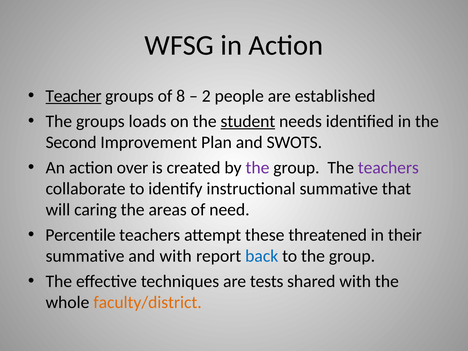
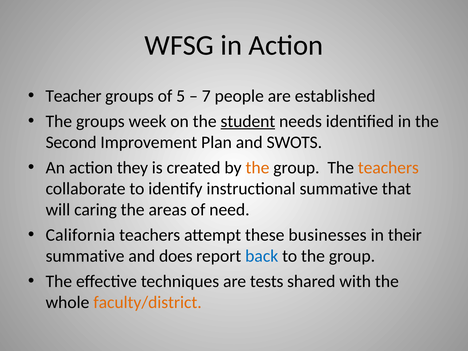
Teacher underline: present -> none (74, 96)
8: 8 -> 5 (181, 96)
2: 2 -> 7 (206, 96)
loads: loads -> week (148, 121)
over: over -> they (132, 168)
the colour: purple -> orange (257, 168)
teachers colour: purple -> orange (388, 168)
Percentile: Percentile -> California (80, 235)
threatened: threatened -> businesses (328, 235)
and with: with -> does (176, 256)
